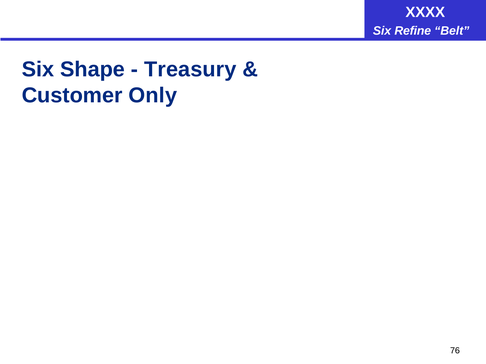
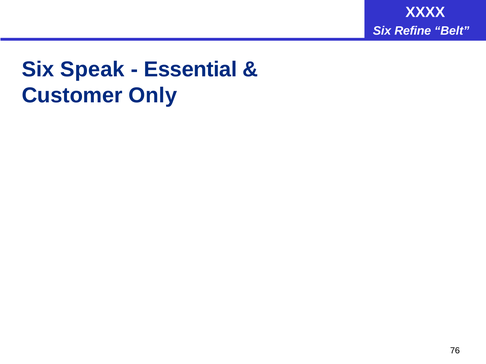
Shape: Shape -> Speak (92, 70)
Treasury: Treasury -> Essential (190, 70)
